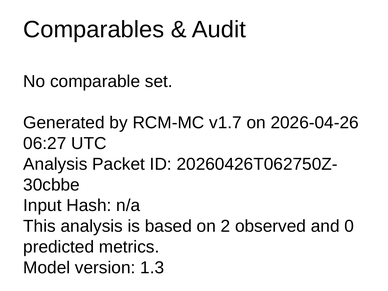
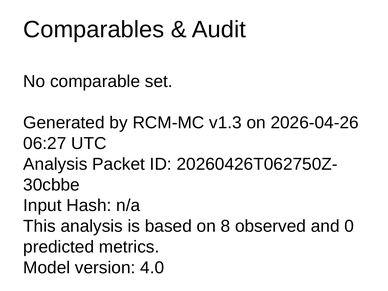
v1.7: v1.7 -> v1.3 (225, 123)
2: 2 -> 8 (225, 226)
1.3: 1.3 -> 4.0 (152, 268)
